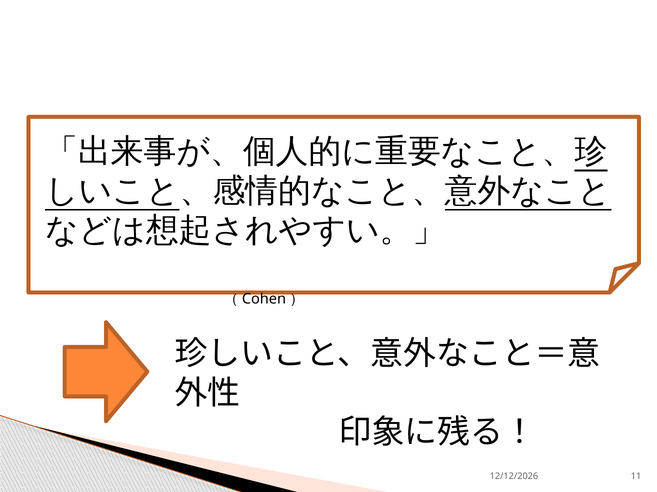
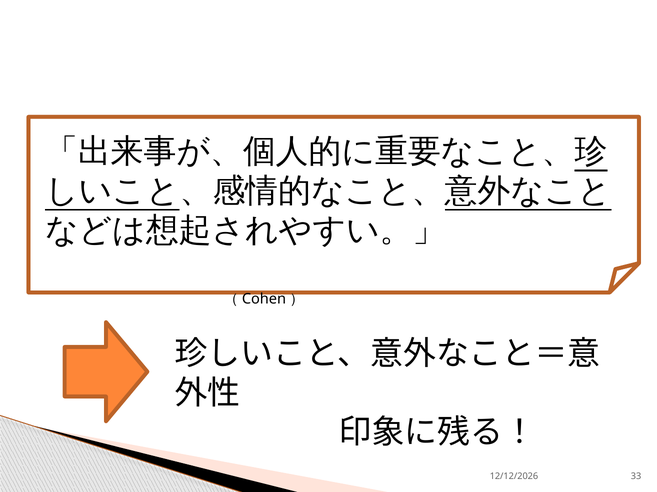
11: 11 -> 33 (636, 477)
